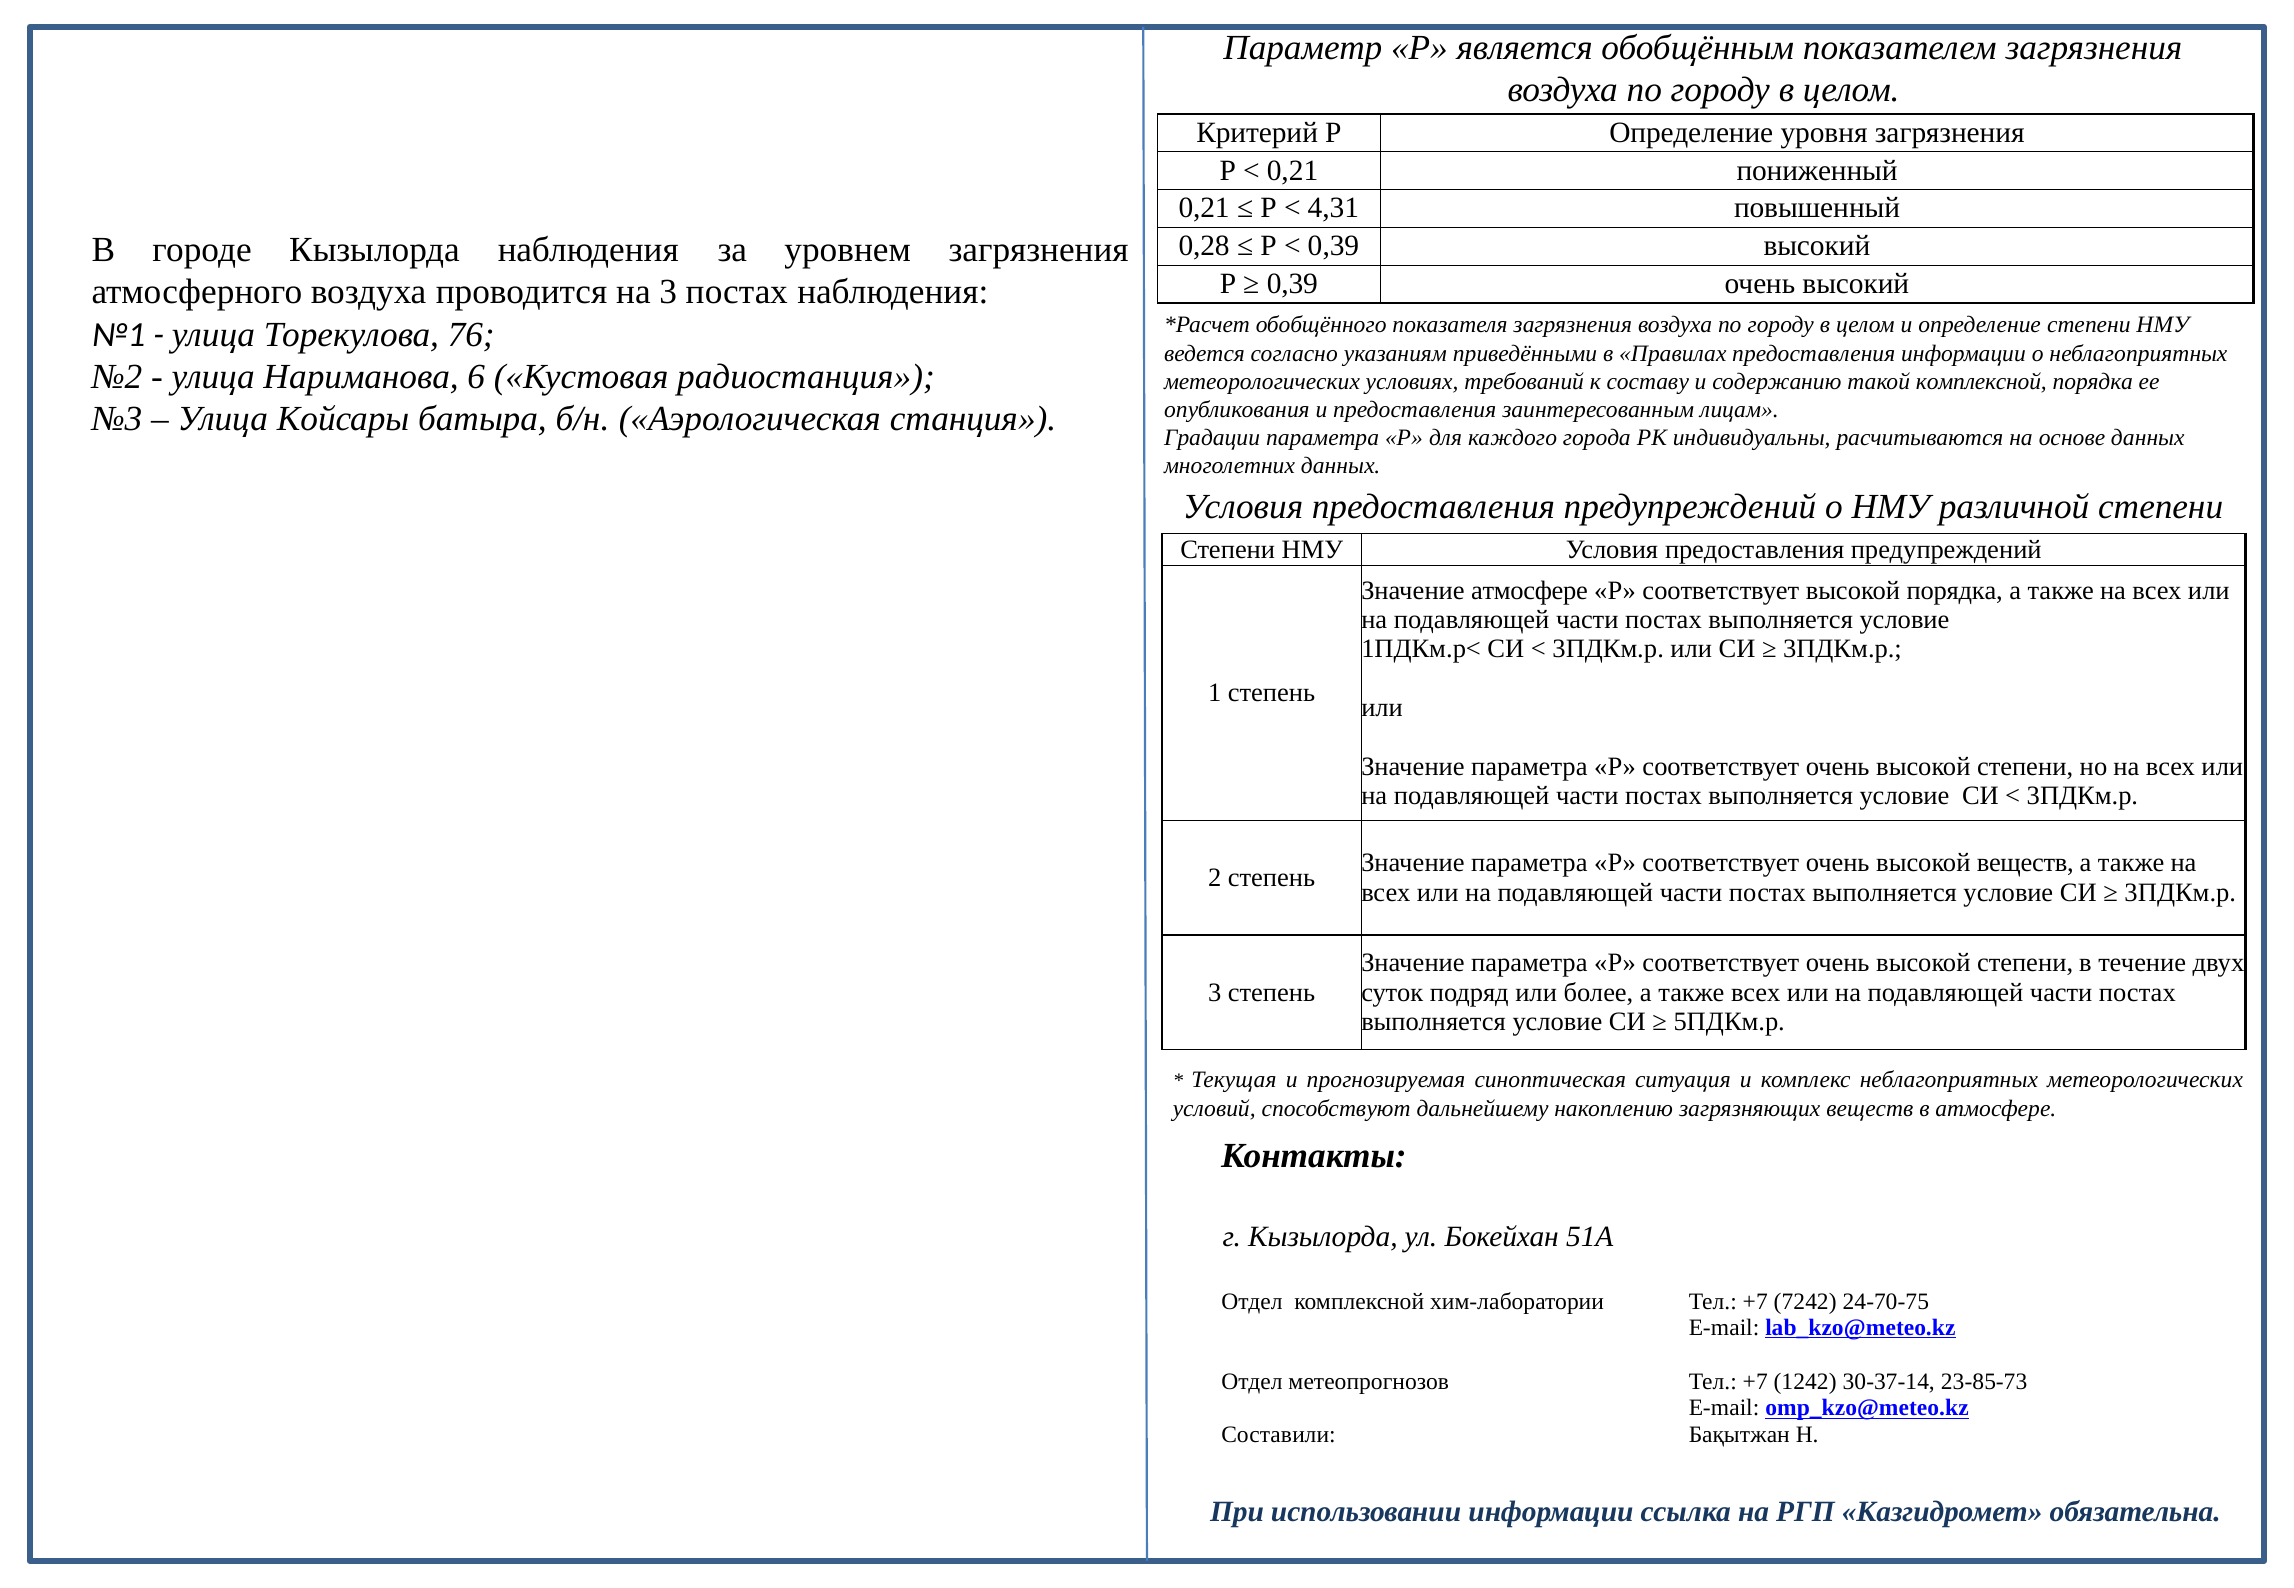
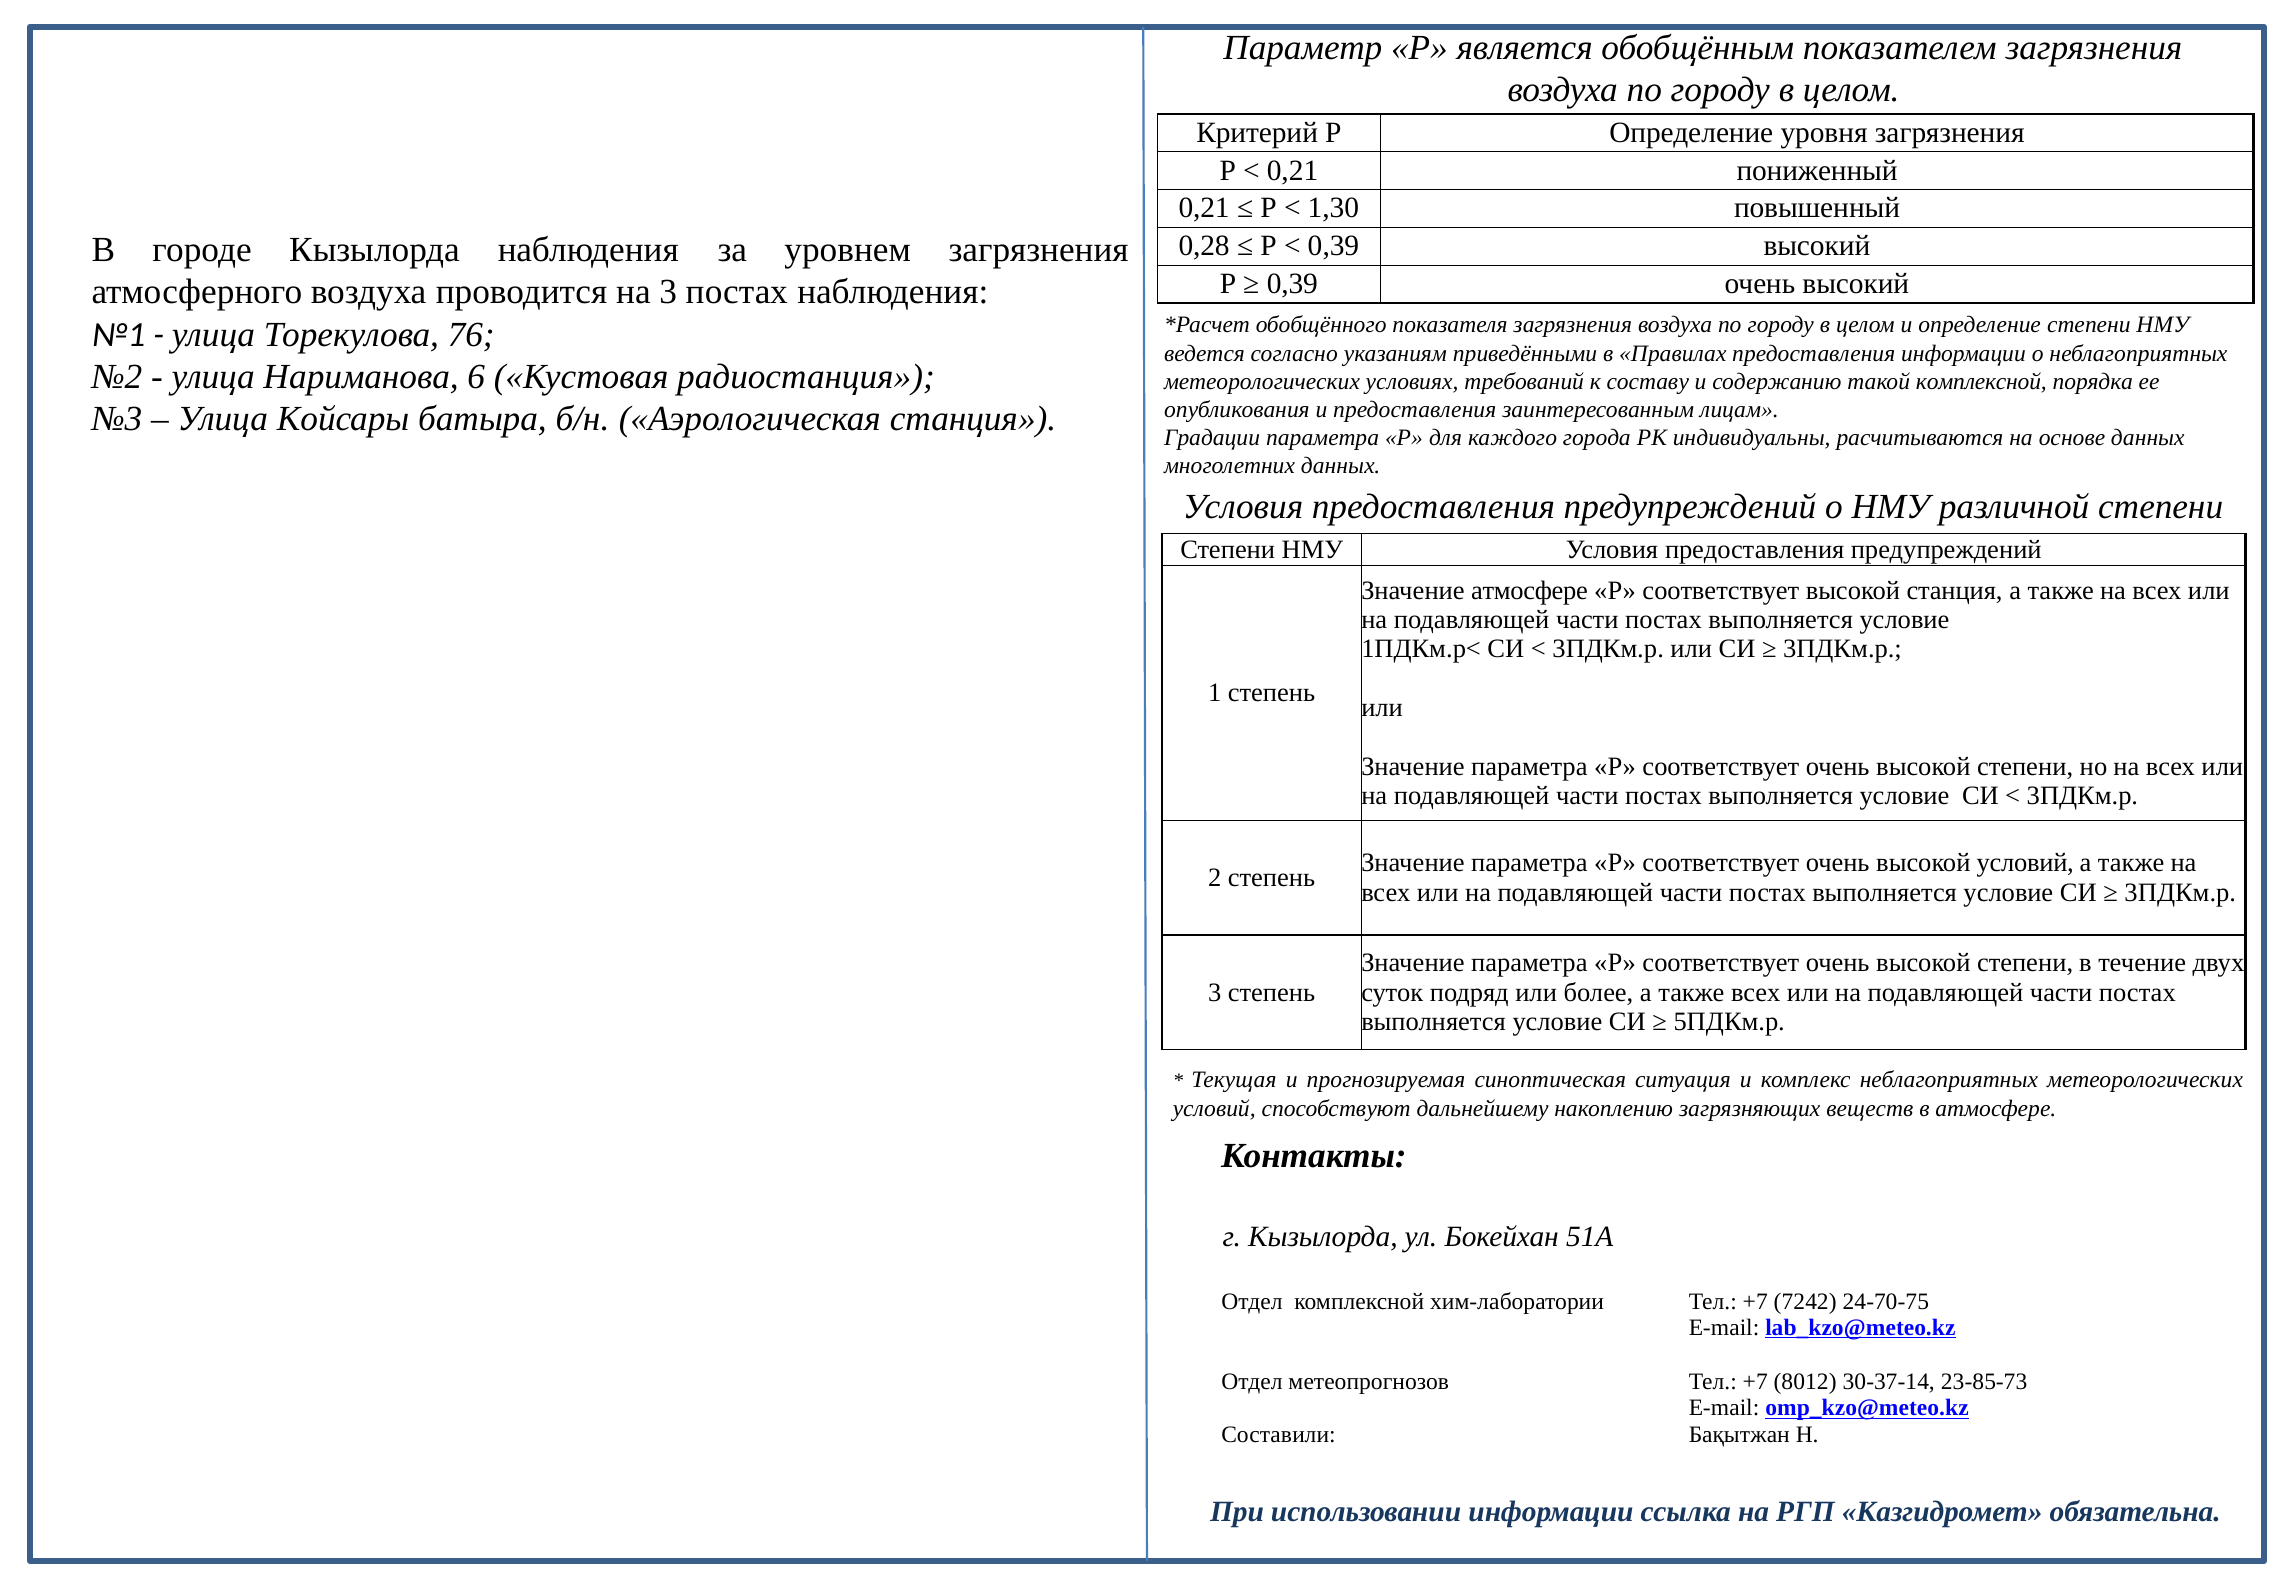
4,31: 4,31 -> 1,30 (1333, 208)
высокой порядка: порядка -> станция (1955, 590)
высокой веществ: веществ -> условий (2025, 863)
1242: 1242 -> 8012 (1805, 1382)
